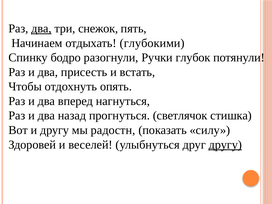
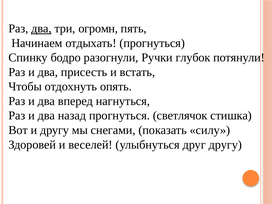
снежок: снежок -> огромн (98, 29)
отдыхать глубокими: глубокими -> прогнуться (152, 43)
радостн: радостн -> снегами (113, 130)
другу underline: present -> none (225, 145)
